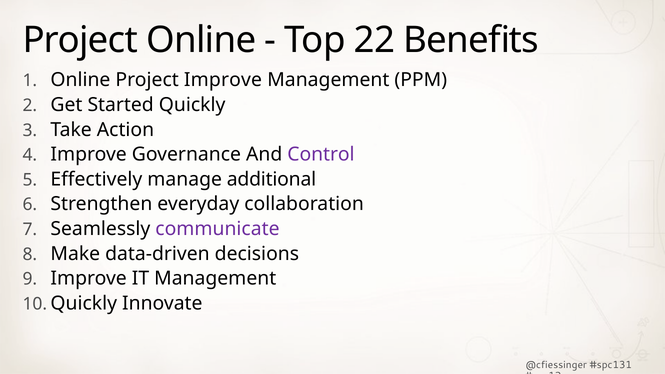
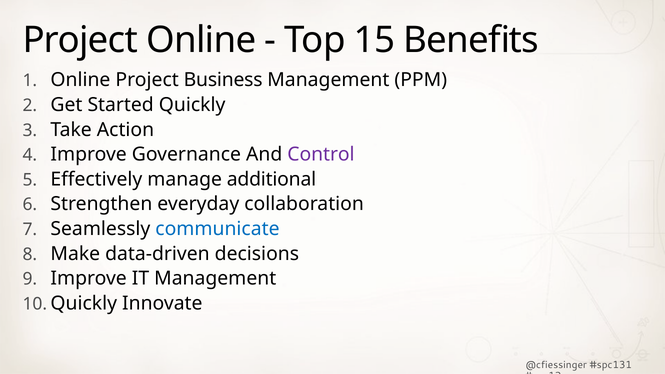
22: 22 -> 15 (374, 40)
Project Improve: Improve -> Business (223, 80)
communicate colour: purple -> blue (217, 229)
